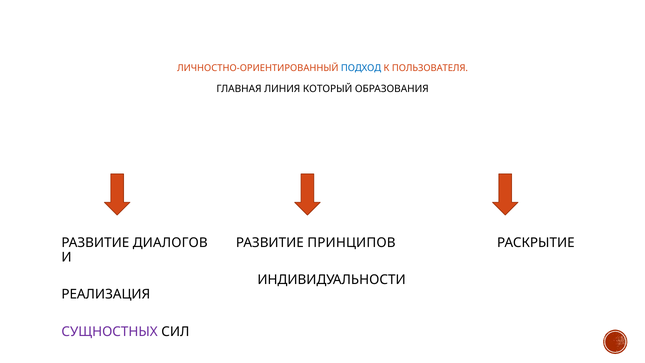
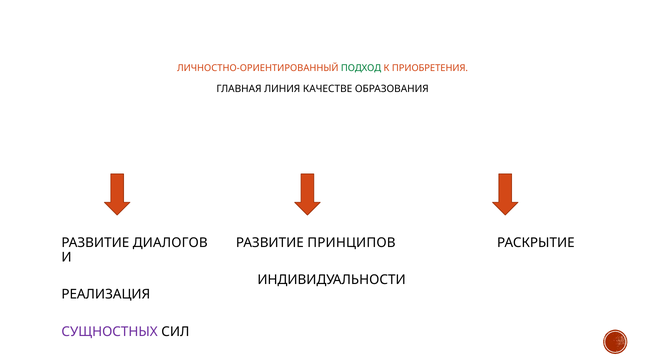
ПОДХОД colour: blue -> green (361, 68)
ПОЛЬЗОВАТЕЛЯ: ПОЛЬЗОВАТЕЛЯ -> ПРИОБРЕТЕНИЯ (430, 68)
КОТОРЫЙ: КОТОРЫЙ -> КАЧЕСТВЕ (328, 89)
